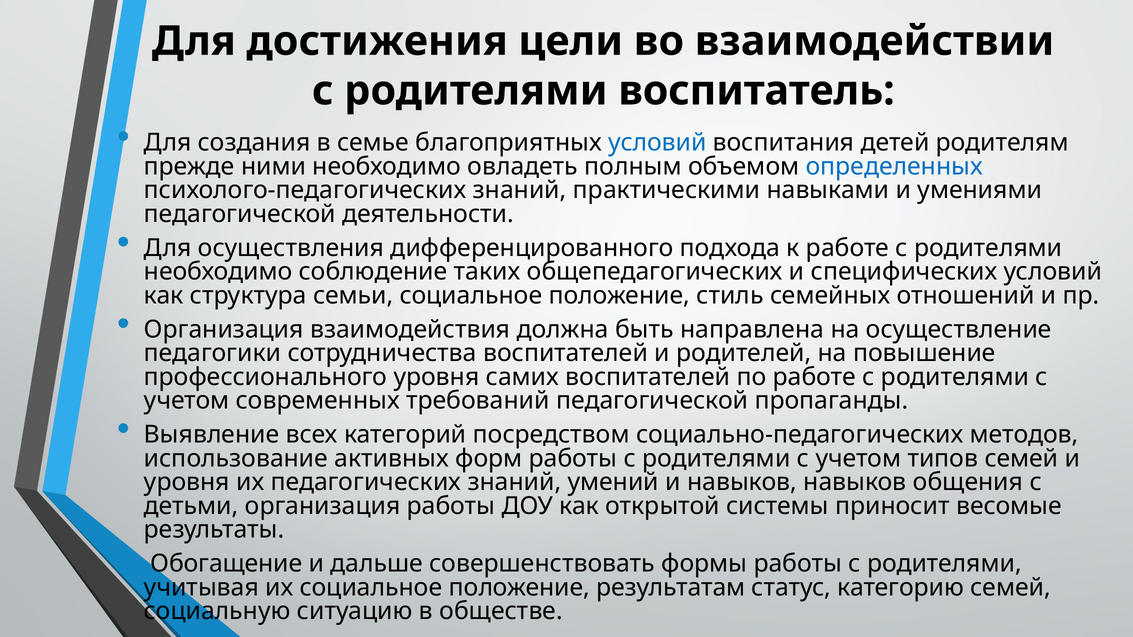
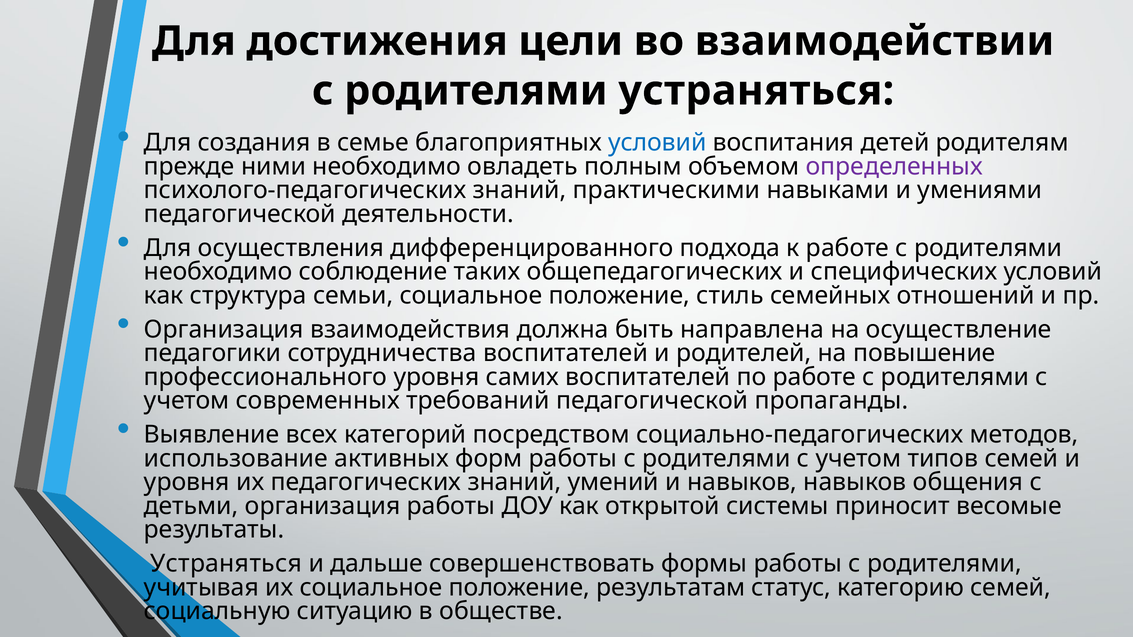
родителями воспитатель: воспитатель -> устраняться (756, 91)
определенных colour: blue -> purple (894, 166)
Обогащение: Обогащение -> Устраняться (226, 564)
